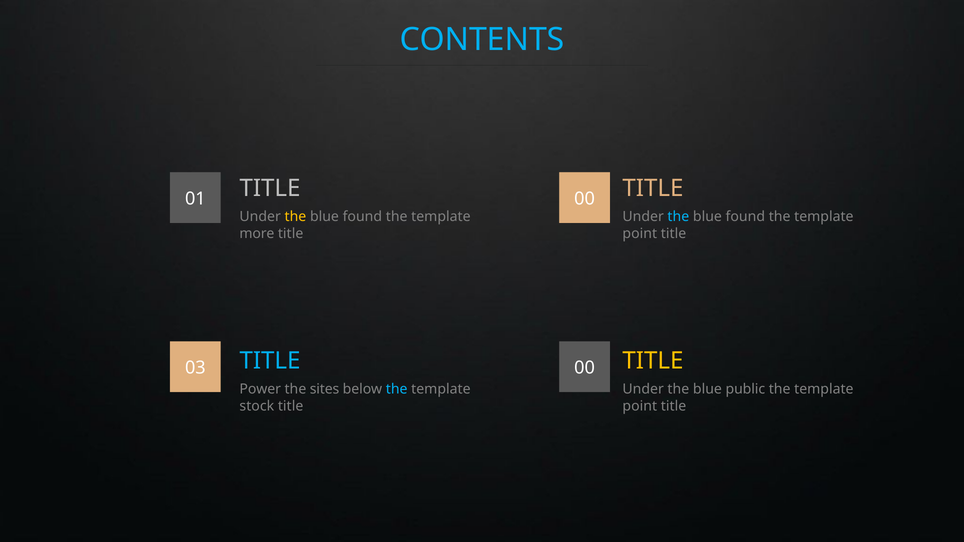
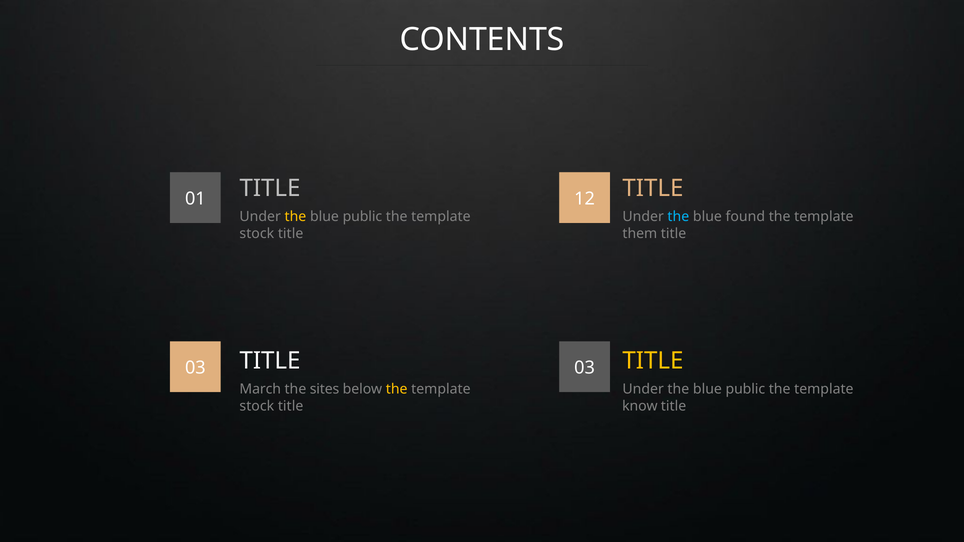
CONTENTS colour: light blue -> white (482, 40)
01 00: 00 -> 12 (585, 199)
found: found -> public (362, 217)
more: more -> stock (257, 234)
point: point -> them (640, 234)
TITLE colour: light blue -> white (270, 361)
03 00: 00 -> 03 (585, 368)
Power: Power -> March (260, 389)
the colour: light blue -> yellow (397, 389)
point: point -> know (640, 406)
